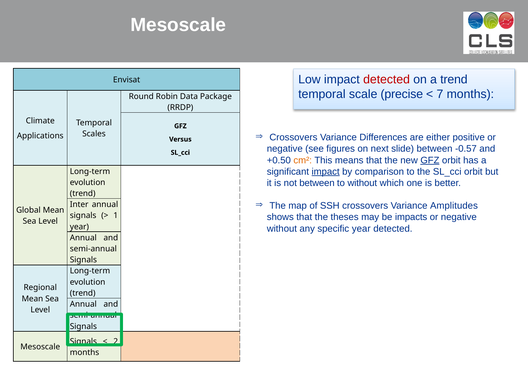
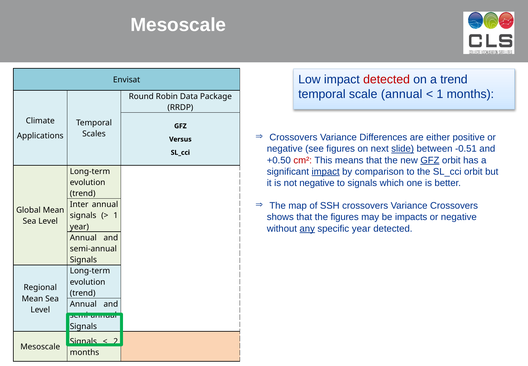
scale precise: precise -> annual (402, 94)
7: 7 -> 1 (440, 94)
slide underline: none -> present (403, 149)
-0.57: -0.57 -> -0.51 (466, 149)
cm² colour: orange -> red (303, 160)
not between: between -> negative (317, 183)
to without: without -> signals (362, 183)
Variance Amplitudes: Amplitudes -> Crossovers (454, 206)
the theses: theses -> figures (345, 217)
any underline: none -> present (307, 228)
